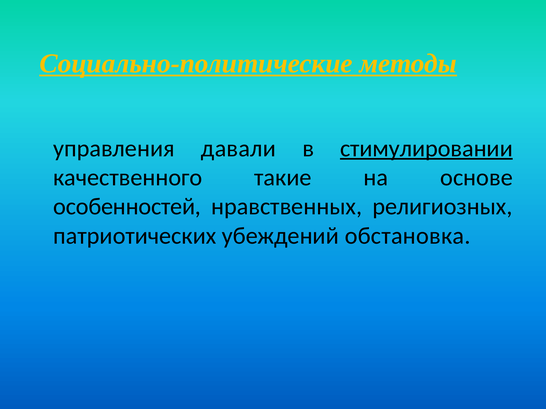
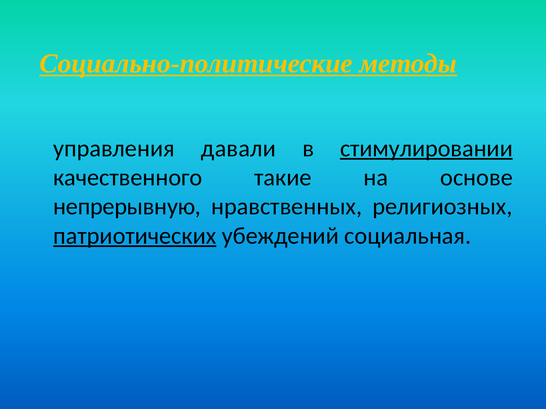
особенностей: особенностей -> непрерывную (127, 207)
патриотических underline: none -> present (135, 236)
обстановка: обстановка -> социальная (408, 236)
